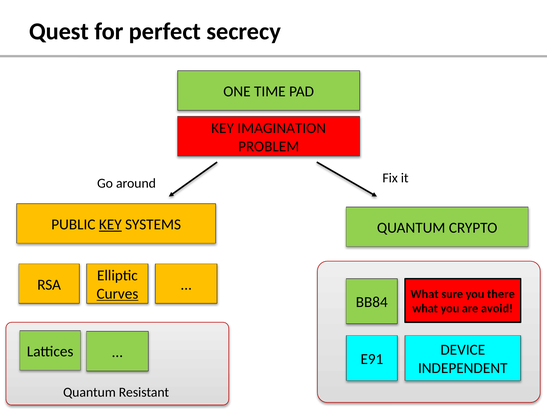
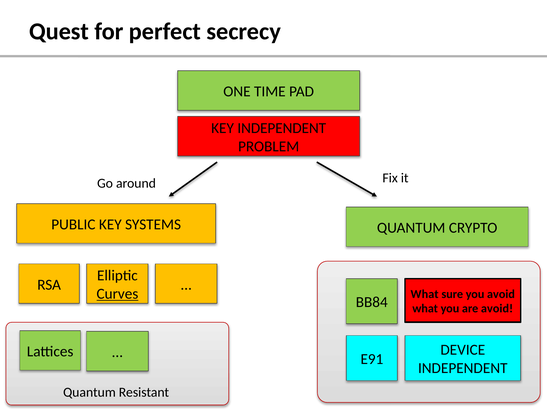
KEY IMAGINATION: IMAGINATION -> INDEPENDENT (282, 128)
KEY underline: present -> none (110, 224)
you there: there -> avoid (501, 293)
